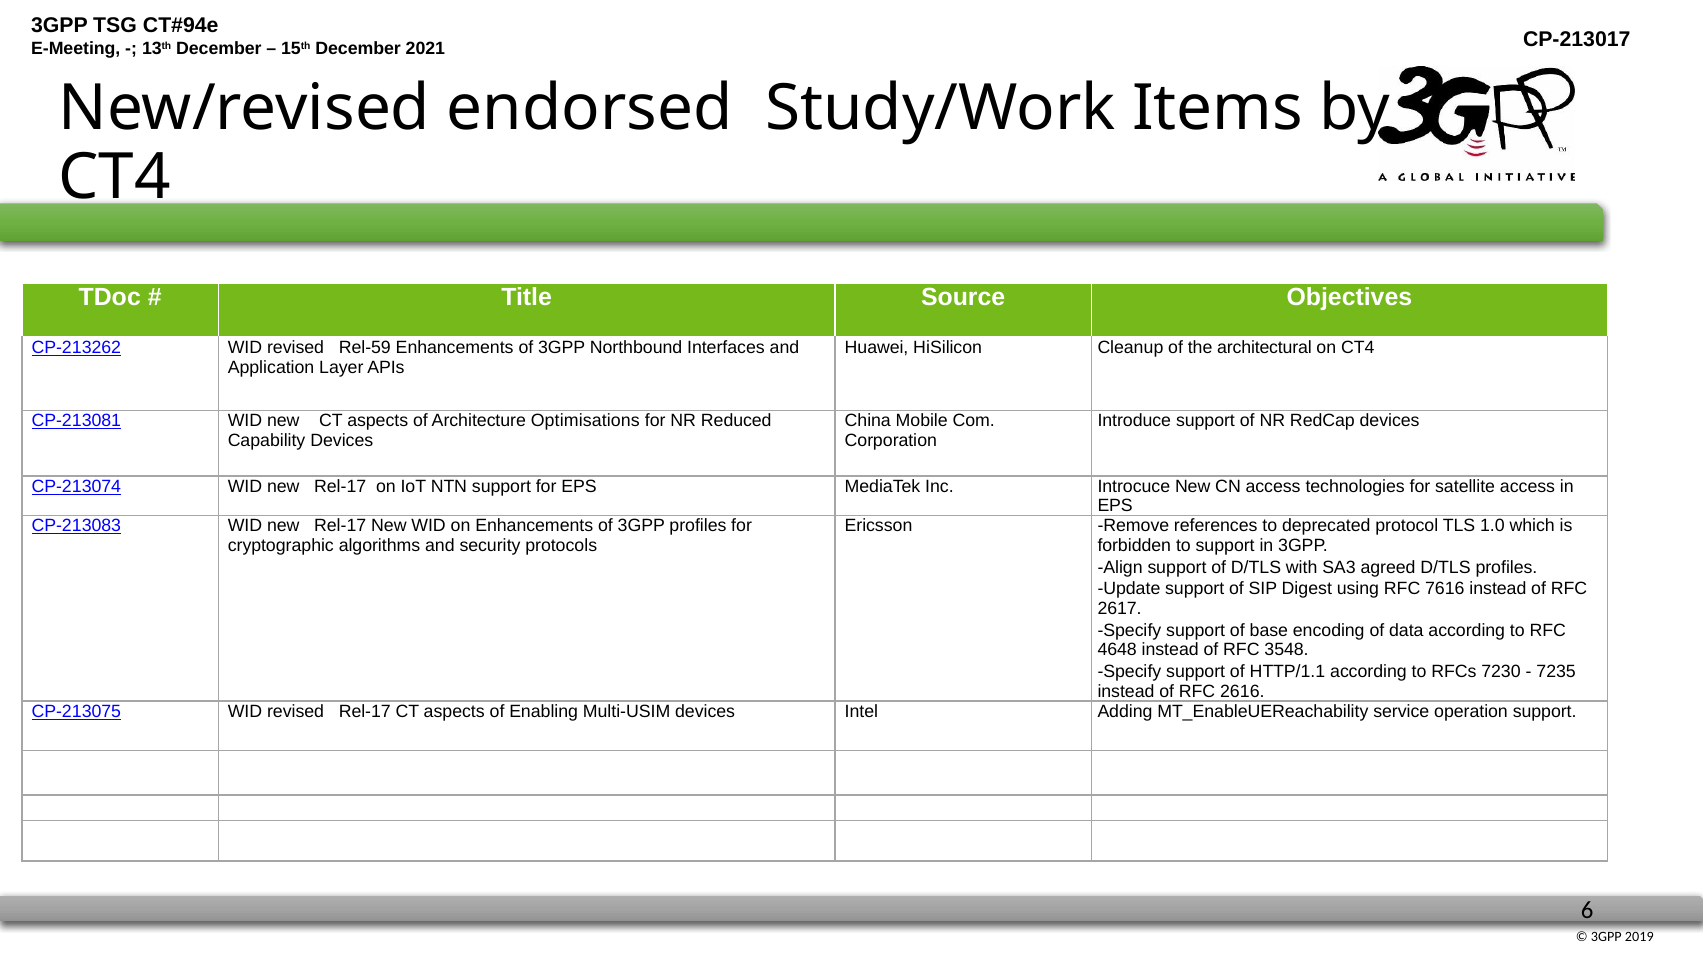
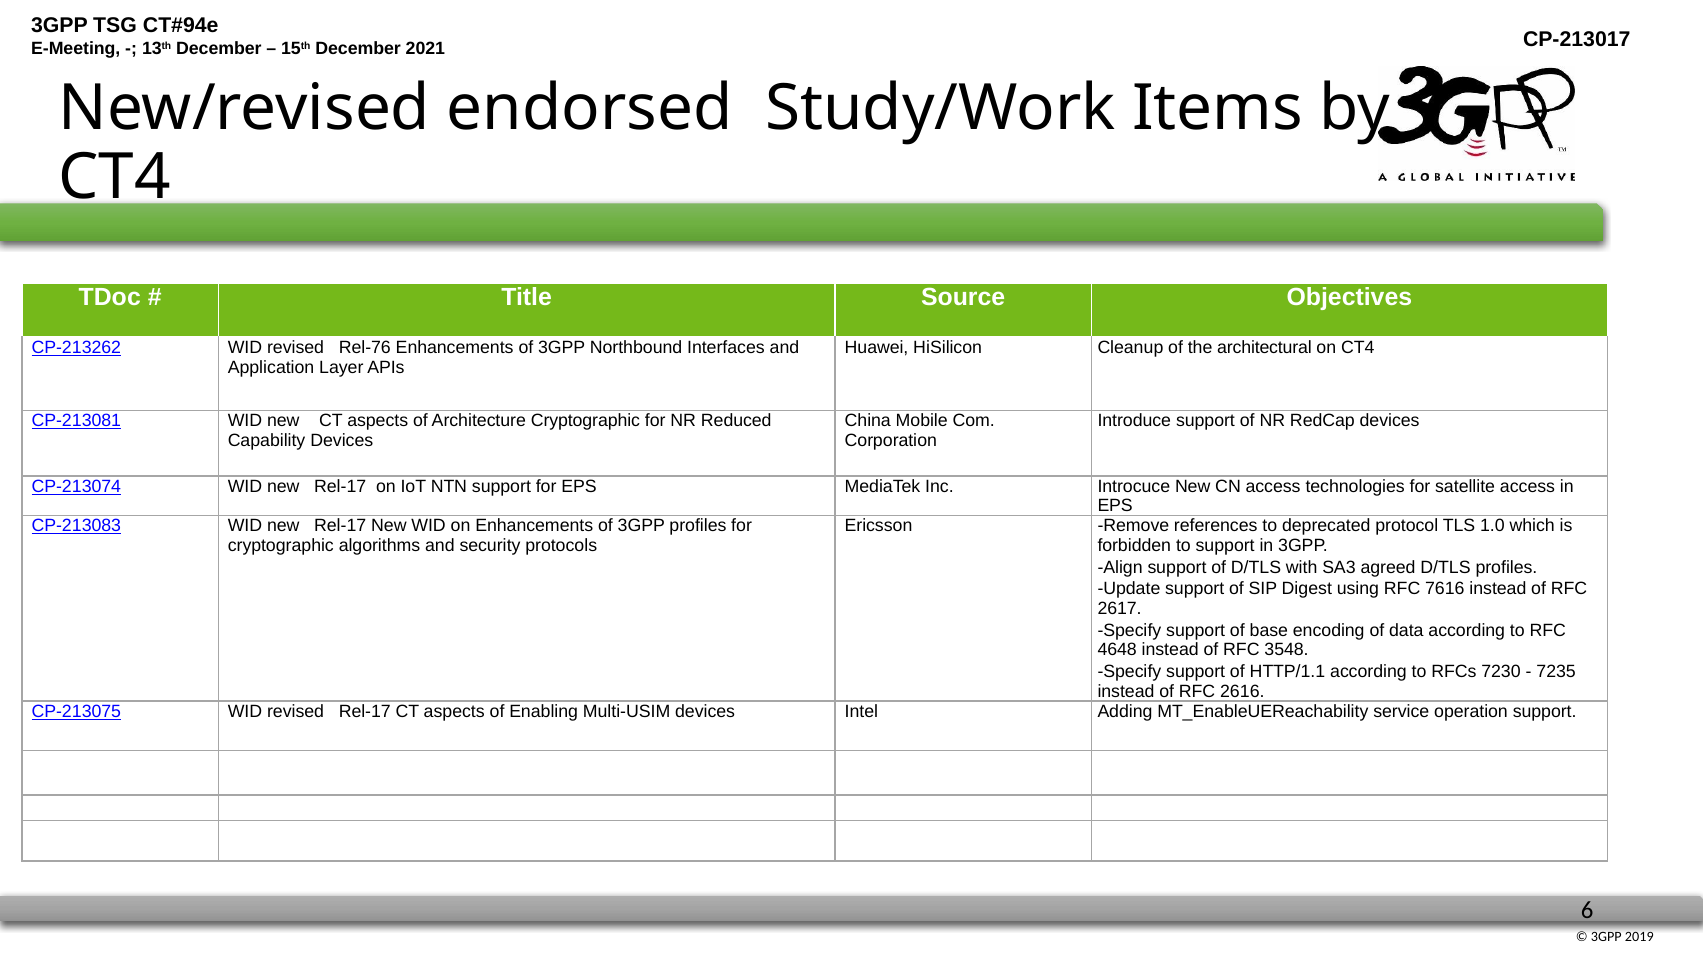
Rel-59: Rel-59 -> Rel-76 (365, 347)
Architecture Optimisations: Optimisations -> Cryptographic (585, 421)
